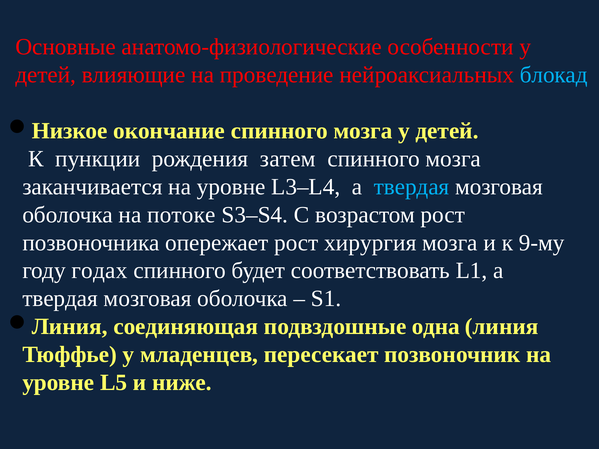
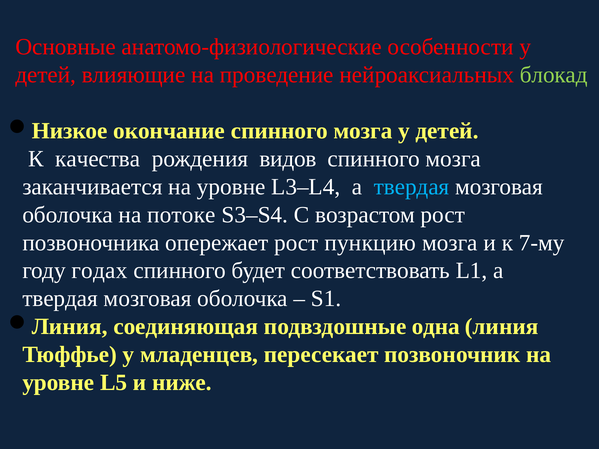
блокад colour: light blue -> light green (554, 75)
пункции: пункции -> качества (98, 159)
затем: затем -> видов (288, 159)
хирургия: хирургия -> пункцию (370, 243)
9-му: 9-му -> 7-му (542, 243)
